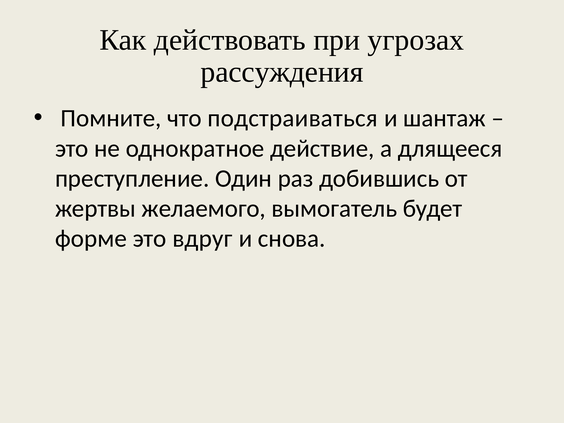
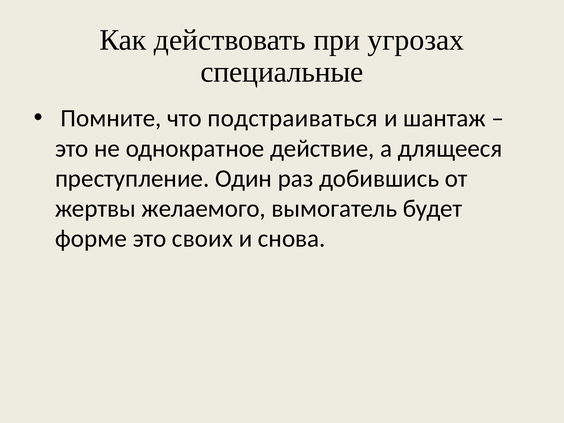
рассуждения: рассуждения -> специальные (282, 72)
вдруг: вдруг -> своих (202, 239)
